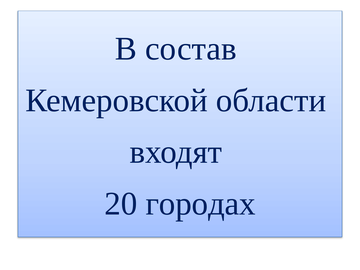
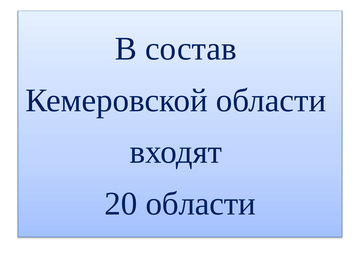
20 городах: городах -> области (201, 204)
